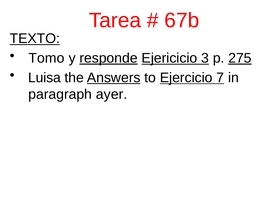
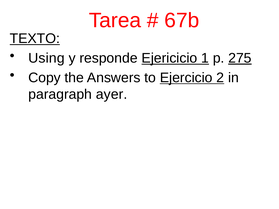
Tomo: Tomo -> Using (46, 58)
responde underline: present -> none (109, 58)
3: 3 -> 1 (205, 58)
Luisa: Luisa -> Copy (45, 78)
Answers underline: present -> none (114, 78)
7: 7 -> 2 (220, 78)
